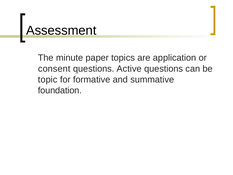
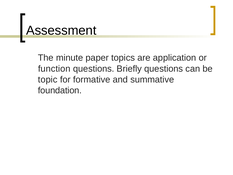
consent: consent -> function (54, 69)
Active: Active -> Briefly (129, 69)
